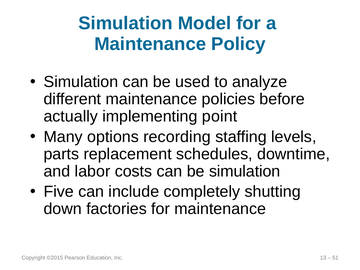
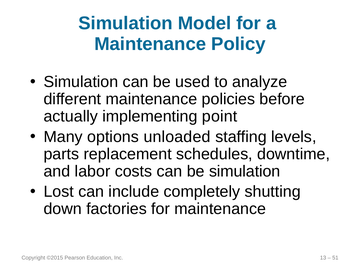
recording: recording -> unloaded (177, 137)
Five: Five -> Lost (59, 192)
